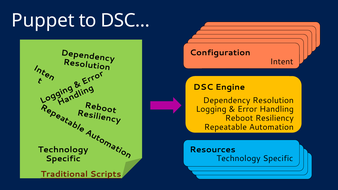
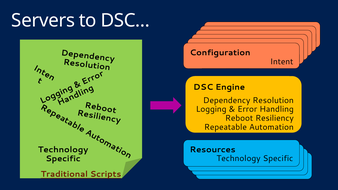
Puppet: Puppet -> Servers (43, 20)
